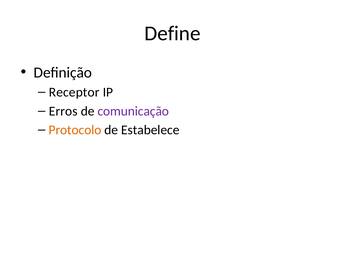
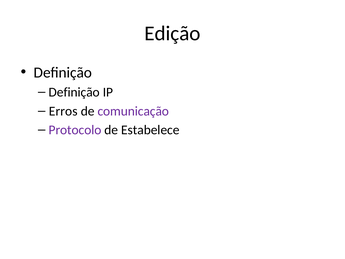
Define: Define -> Edição (172, 33)
Receptor: Receptor -> Definição (74, 92)
Protocolo colour: orange -> purple (75, 130)
